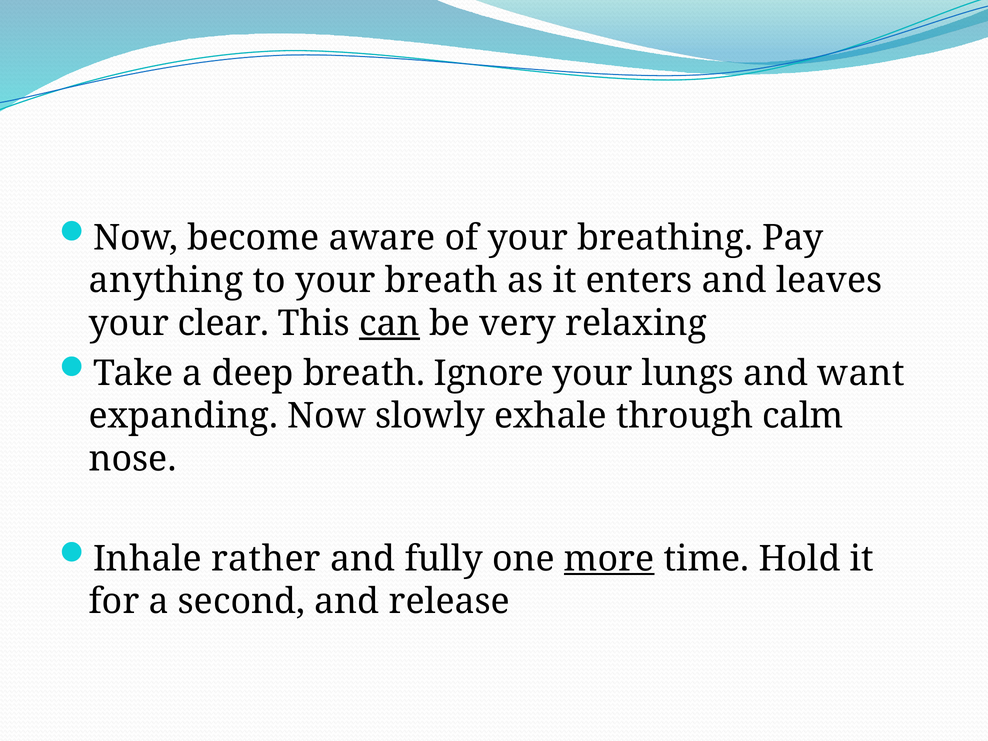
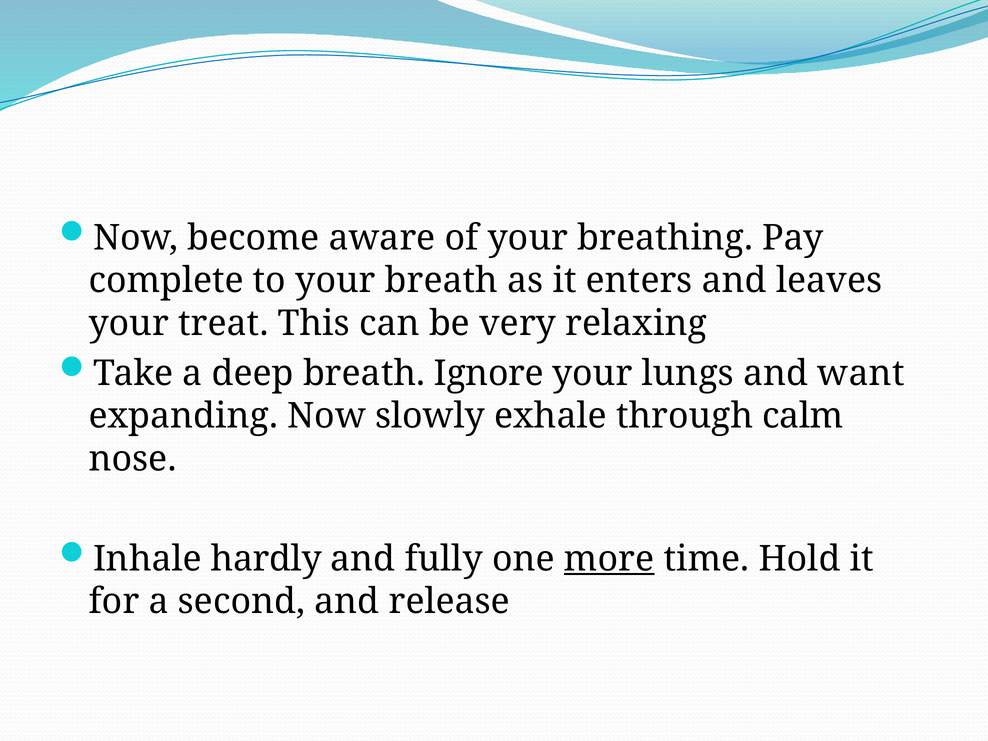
anything: anything -> complete (166, 281)
clear: clear -> treat (223, 323)
can underline: present -> none (389, 323)
rather: rather -> hardly (266, 559)
